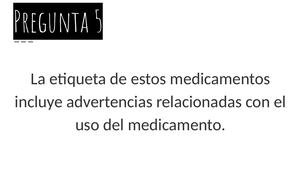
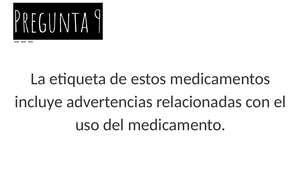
5: 5 -> 9 (98, 23)
